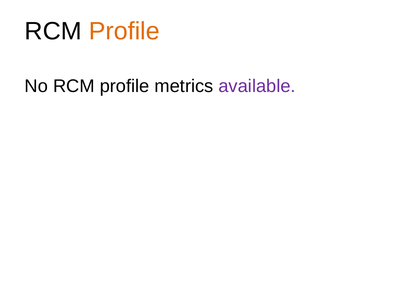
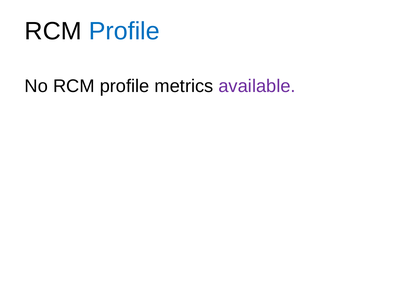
Profile colour: orange -> blue (124, 31)
